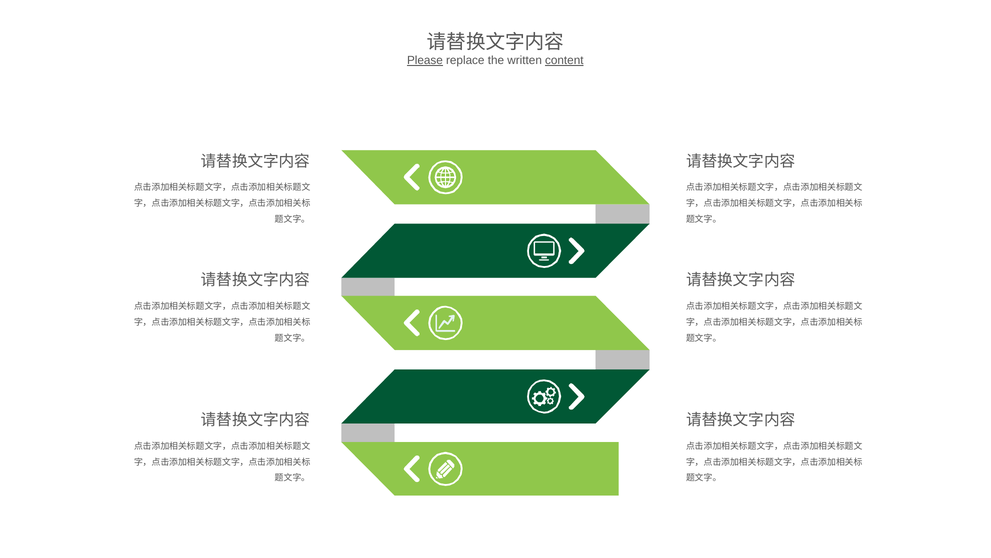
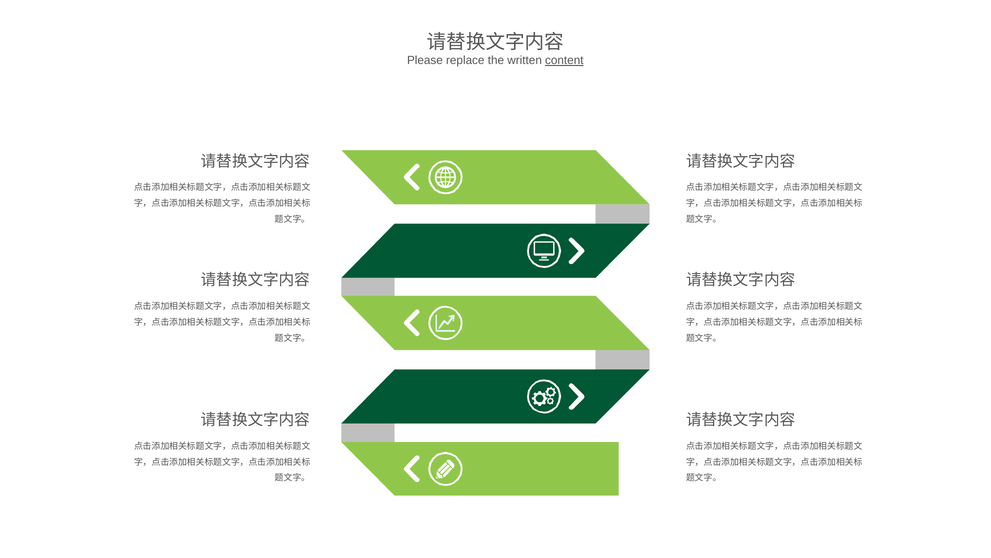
Please underline: present -> none (425, 60)
